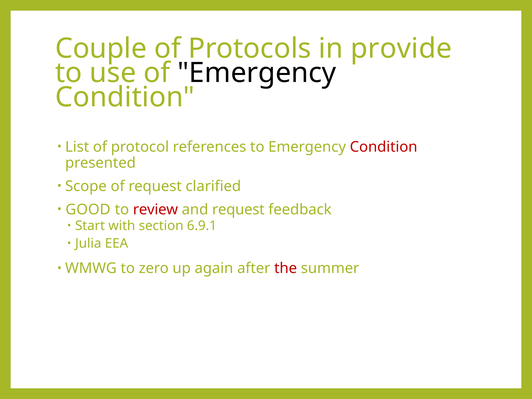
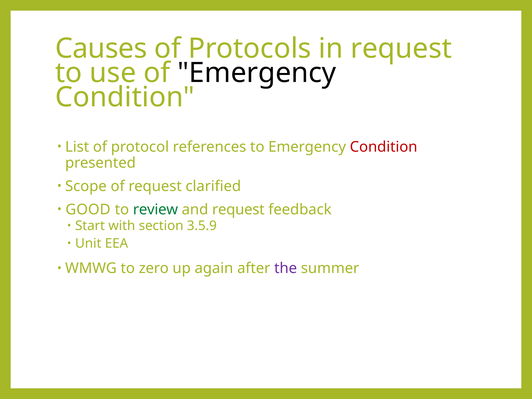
Couple: Couple -> Causes (101, 49)
in provide: provide -> request (401, 49)
review colour: red -> green (155, 210)
6.9.1: 6.9.1 -> 3.5.9 (202, 226)
Julia: Julia -> Unit (88, 244)
the colour: red -> purple (286, 268)
